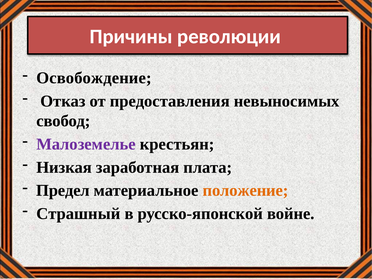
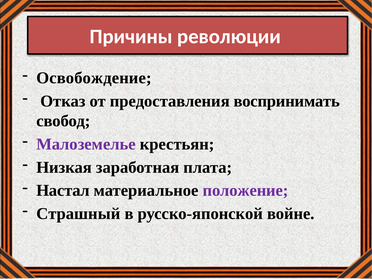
невыносимых: невыносимых -> воспринимать (287, 101)
Предел: Предел -> Настал (63, 191)
положение colour: orange -> purple (245, 191)
